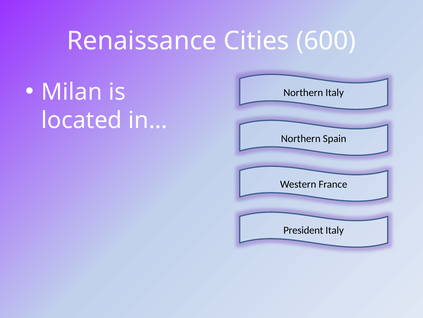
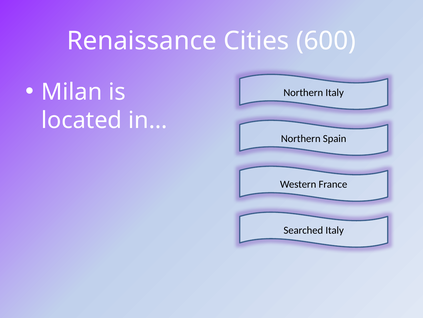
President: President -> Searched (303, 230)
